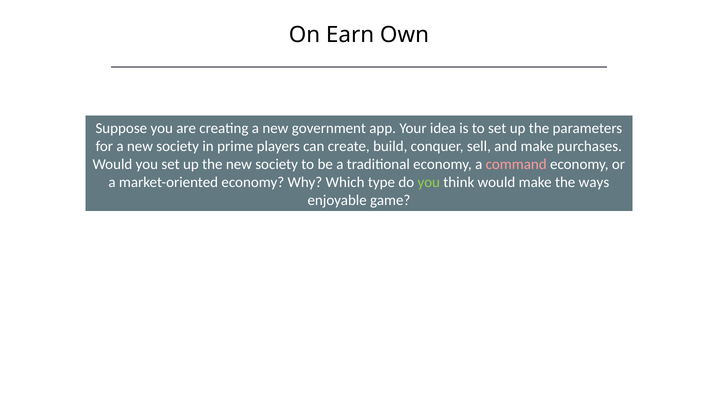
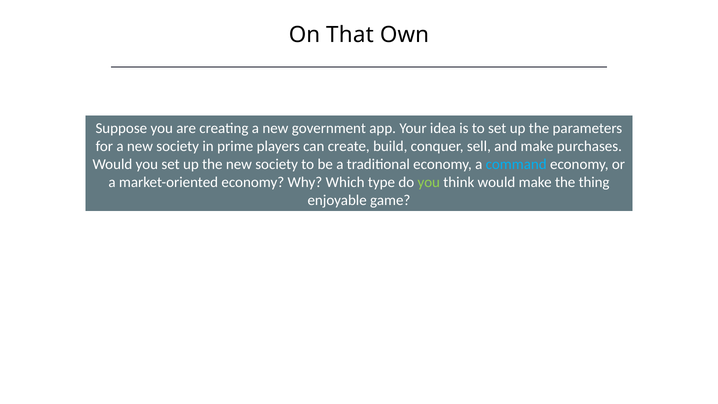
Earn: Earn -> That (350, 35)
command colour: pink -> light blue (516, 164)
ways: ways -> thing (594, 182)
